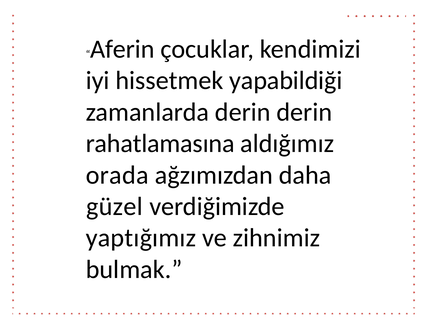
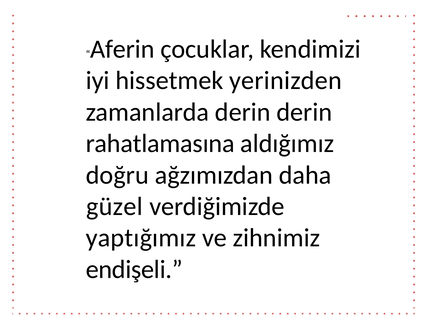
yapabildiği: yapabildiği -> yerinizden (286, 81)
orada: orada -> doğru (117, 175)
bulmak: bulmak -> endişeli (134, 269)
